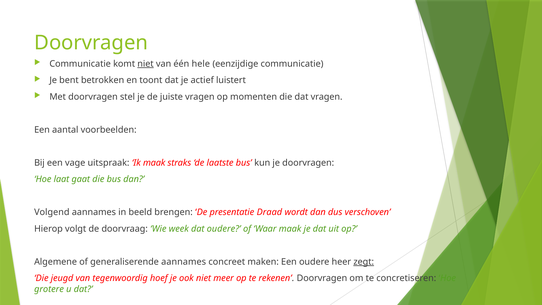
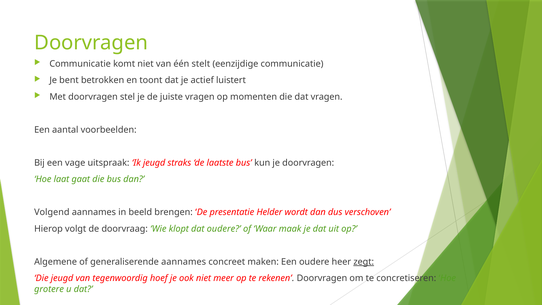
niet underline: present -> none (146, 64)
hele: hele -> stelt (201, 64)
Ik maak: maak -> jeugd (154, 163)
Draad: Draad -> Helder (269, 212)
week: week -> klopt (179, 229)
